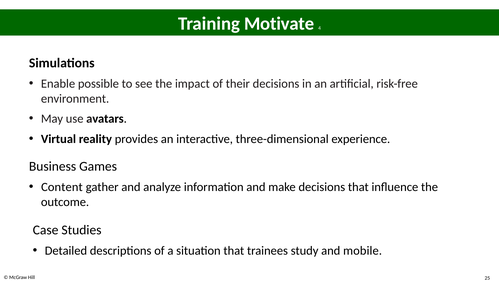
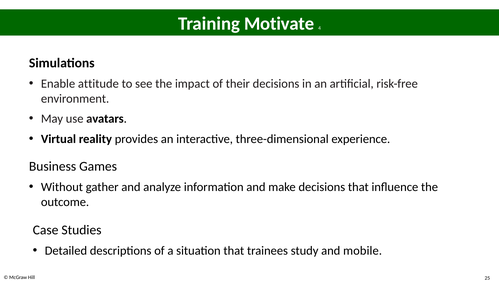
possible: possible -> attitude (98, 84)
Content: Content -> Without (62, 187)
